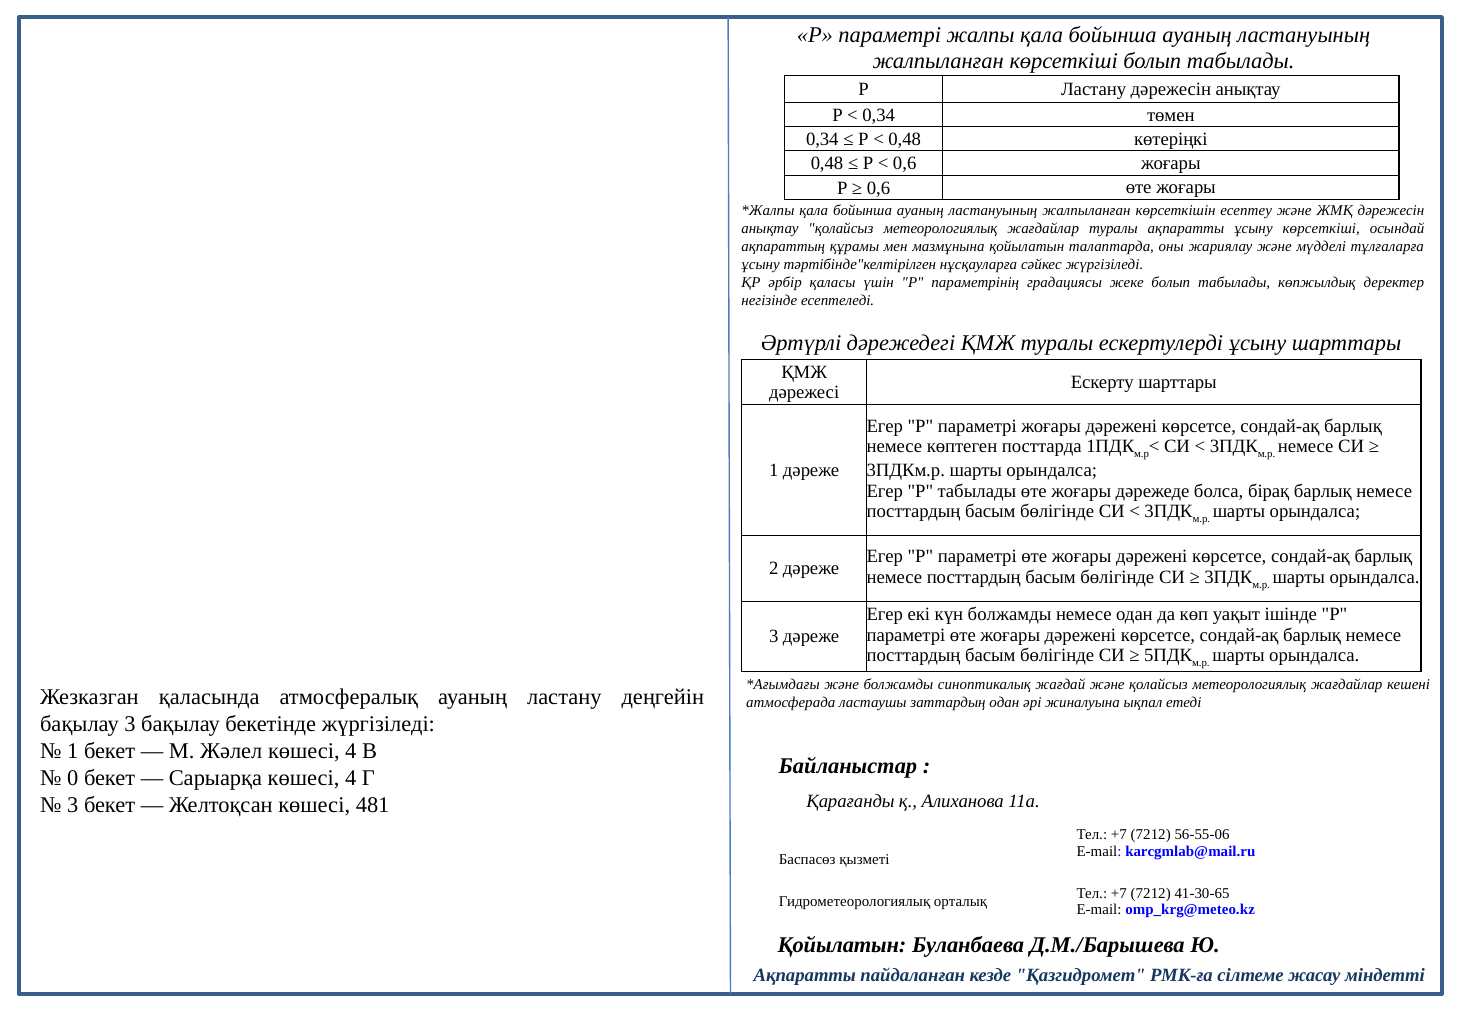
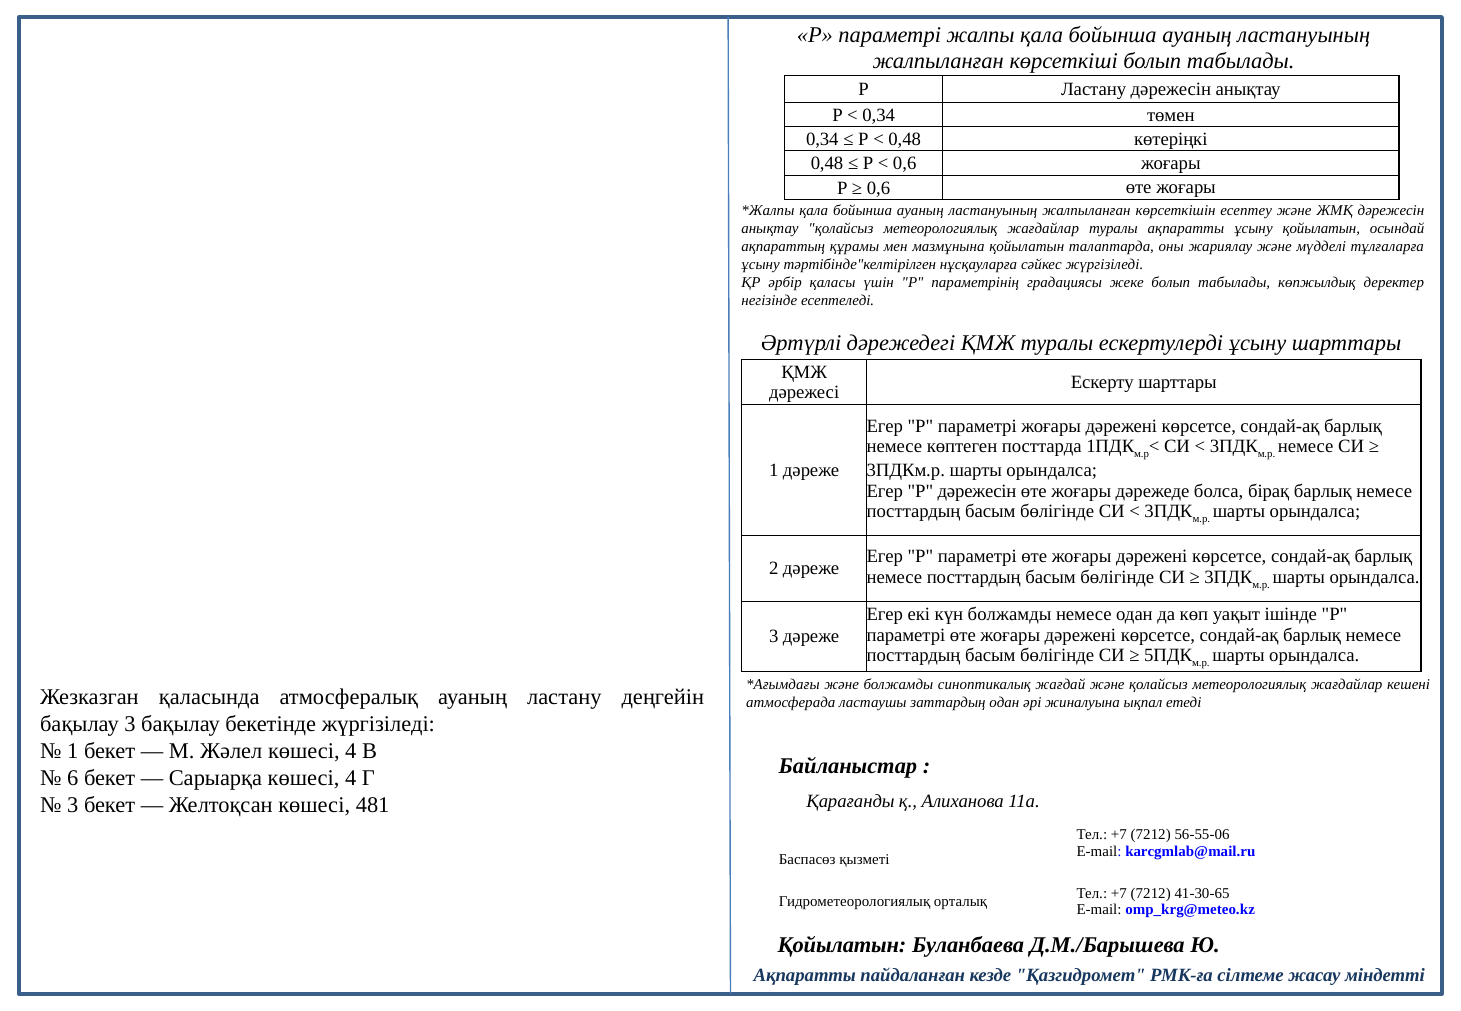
ұсыну көрсеткіші: көрсеткіші -> қойылатын (1321, 229)
P табылады: табылады -> дәрежесін (977, 491)
0: 0 -> 6 (73, 778)
